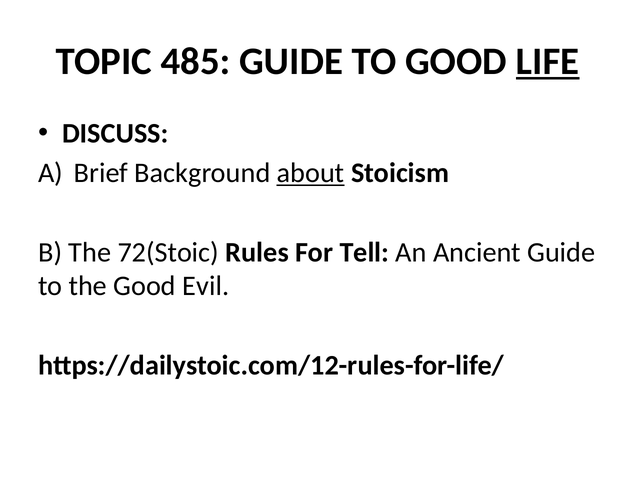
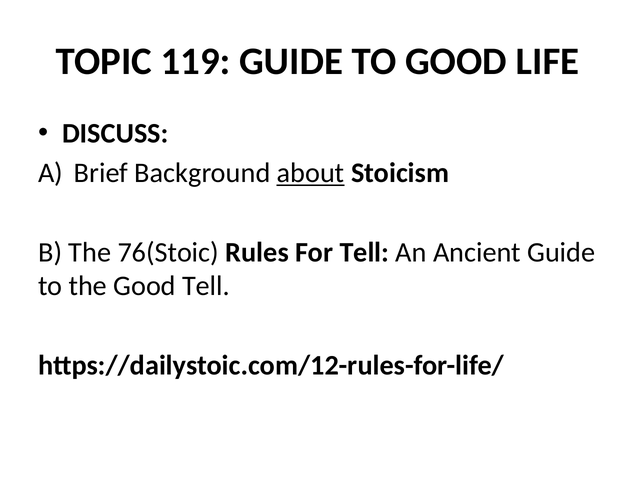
485: 485 -> 119 (196, 62)
LIFE underline: present -> none (548, 62)
72(Stoic: 72(Stoic -> 76(Stoic (168, 252)
Good Evil: Evil -> Tell (206, 286)
